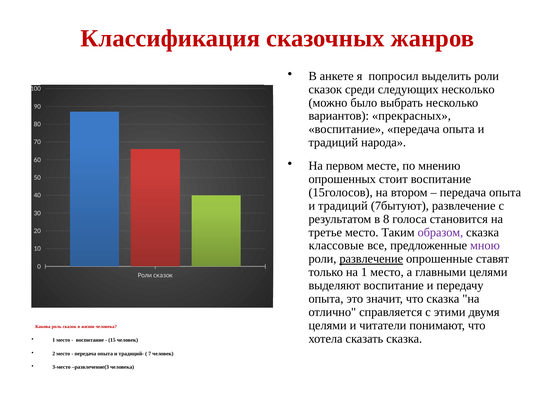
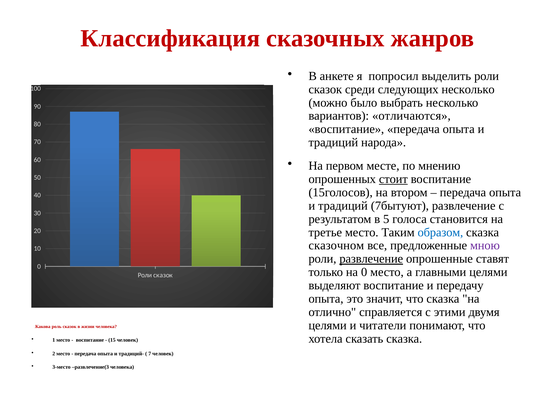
прекрасных: прекрасных -> отличаются (411, 116)
стоит underline: none -> present (393, 179)
8: 8 -> 5 (386, 219)
образом colour: purple -> blue (440, 232)
классовые: классовые -> сказочном (336, 246)
на 1: 1 -> 0 (364, 272)
